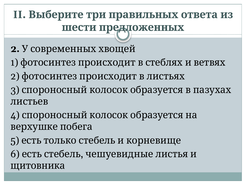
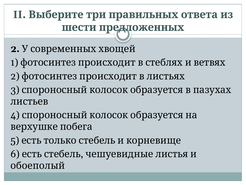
щитовника: щитовника -> обоеполый (38, 165)
